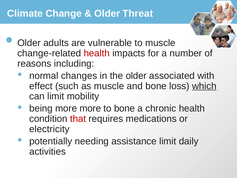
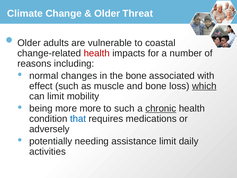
to muscle: muscle -> coastal (160, 43)
the older: older -> bone (136, 76)
to bone: bone -> such (124, 108)
chronic underline: none -> present (161, 108)
that colour: red -> blue (78, 119)
electricity: electricity -> adversely (49, 129)
